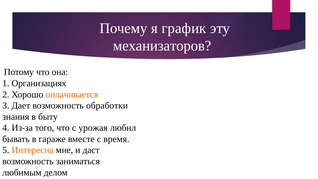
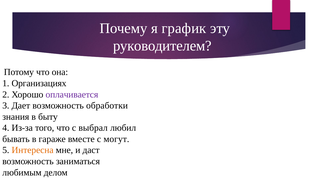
механизаторов: механизаторов -> руководителем (162, 46)
оплачивается colour: orange -> purple (72, 94)
урожая: урожая -> выбрал (93, 128)
время: время -> могут (116, 139)
